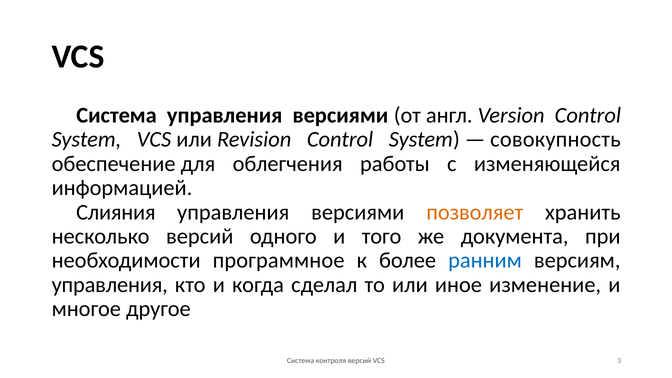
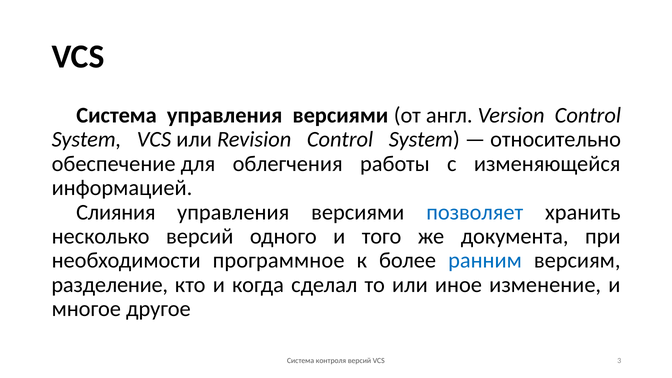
совокупность: совокупность -> относительно (556, 140)
позволяет colour: orange -> blue (475, 212)
управления: управления -> разделение (110, 285)
